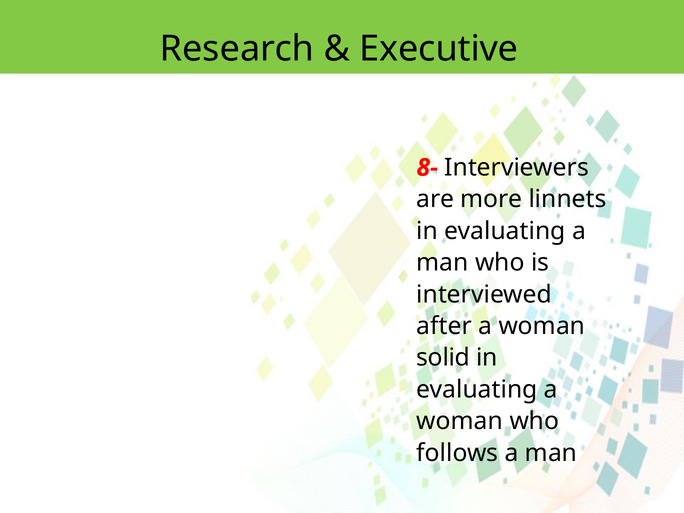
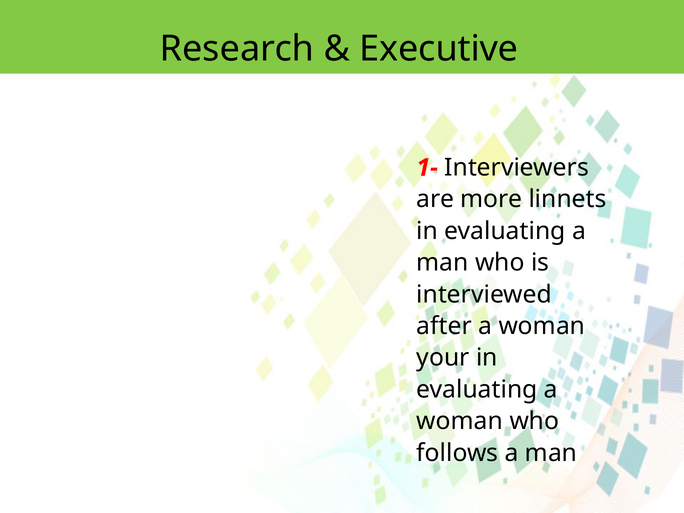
8-: 8- -> 1- (427, 168)
solid: solid -> your (443, 358)
